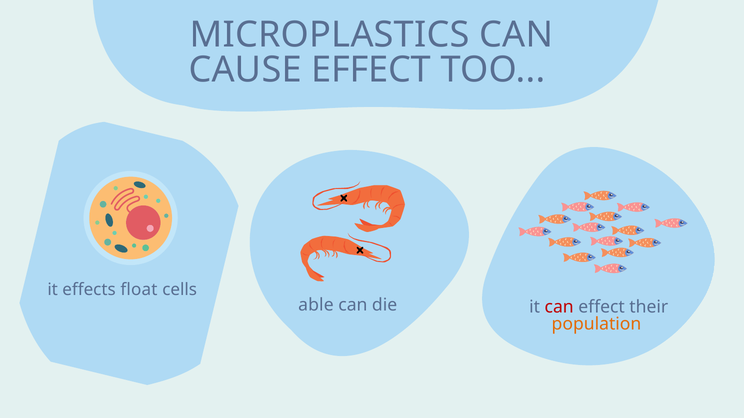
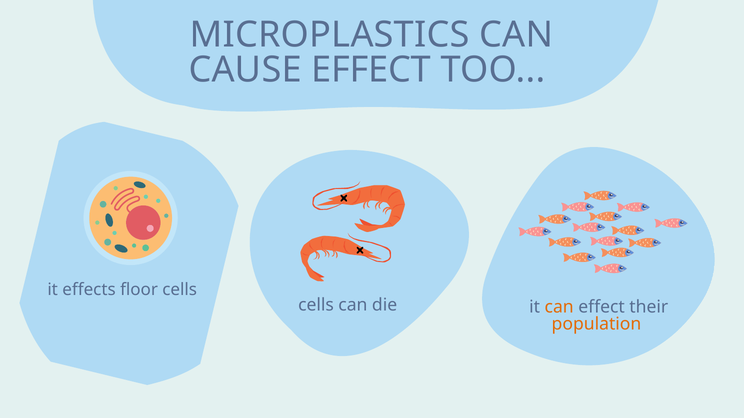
float: float -> floor (139, 290)
able: able -> cells (316, 305)
can colour: red -> orange (559, 307)
